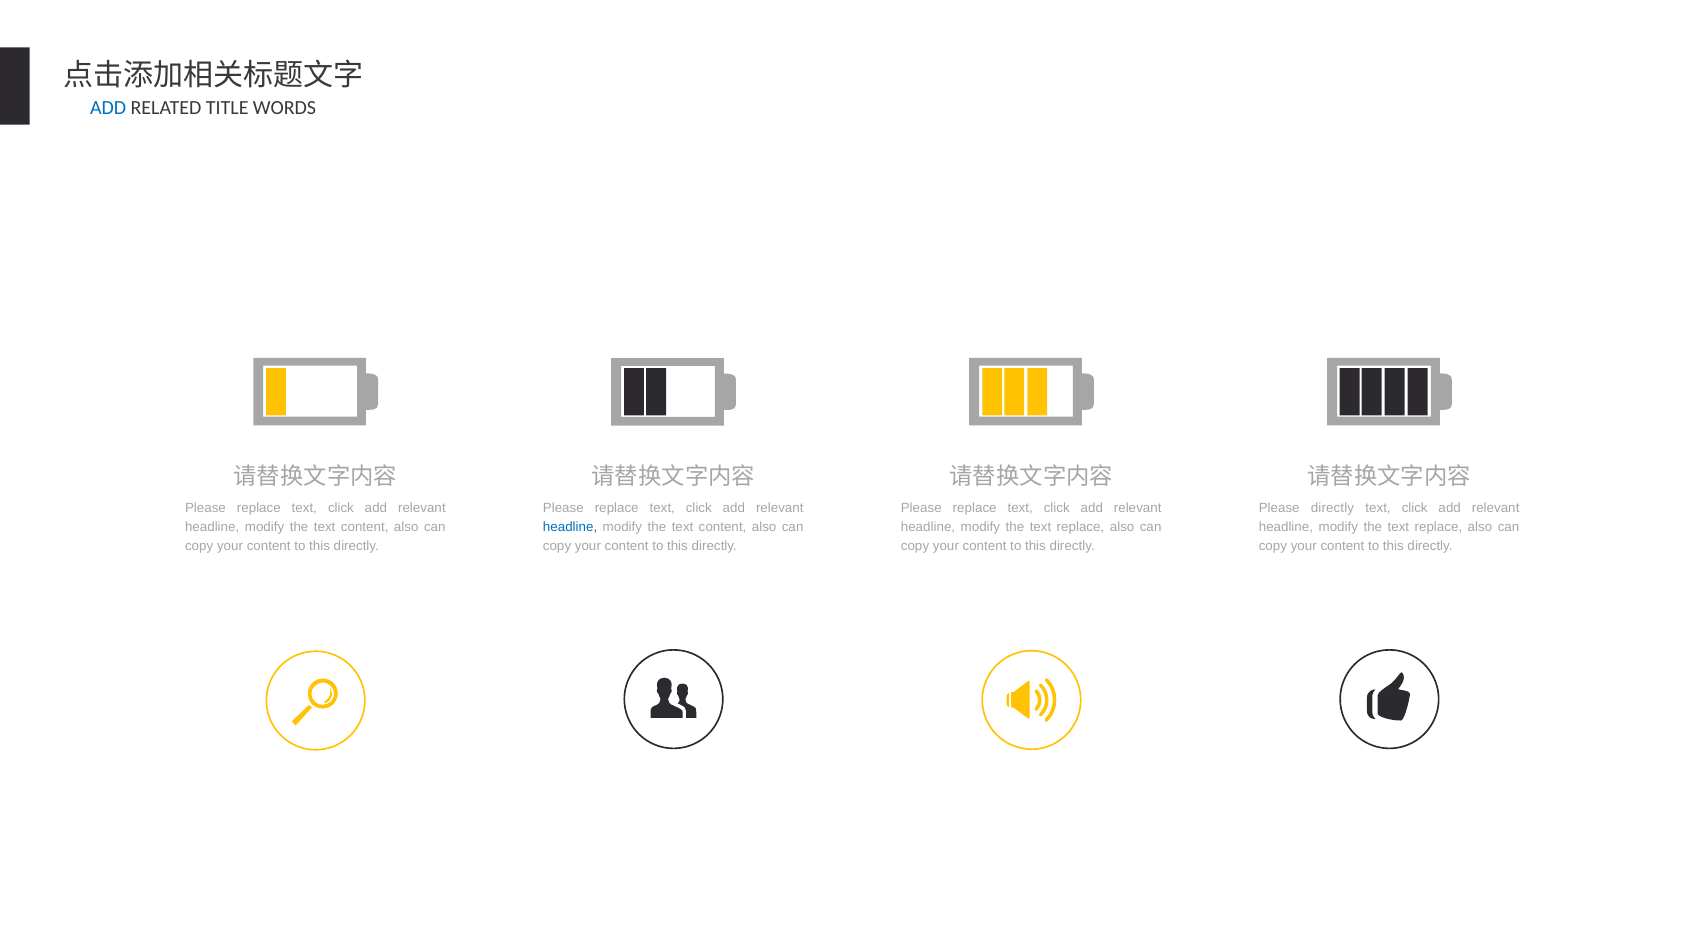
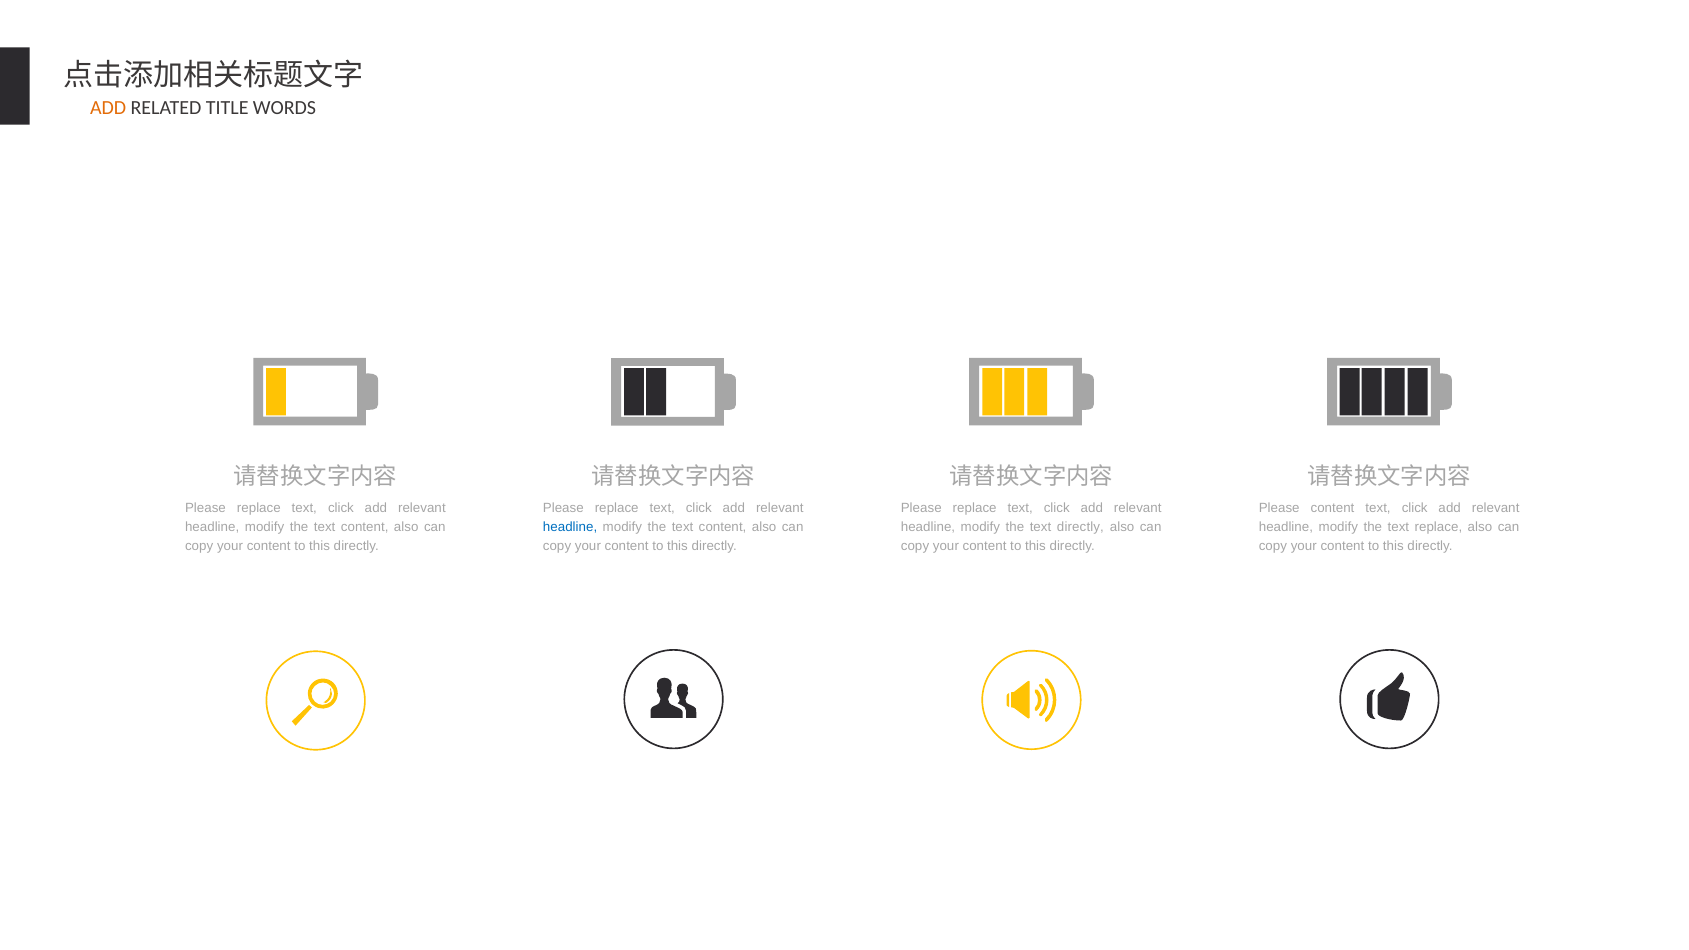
ADD colour: blue -> orange (108, 108)
Please directly: directly -> content (1333, 508)
replace: replace -> directly (1080, 527)
